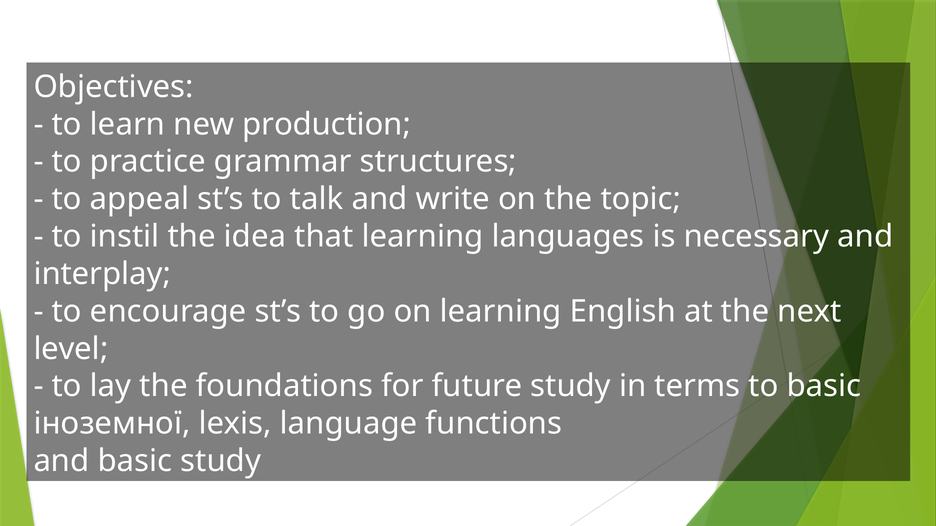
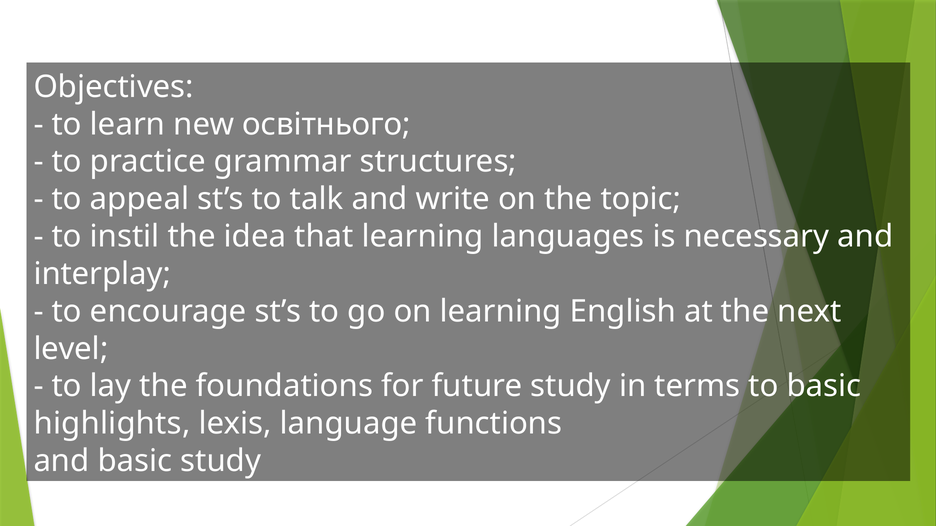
production: production -> освітнього (327, 124)
іноземної: іноземної -> highlights (112, 424)
